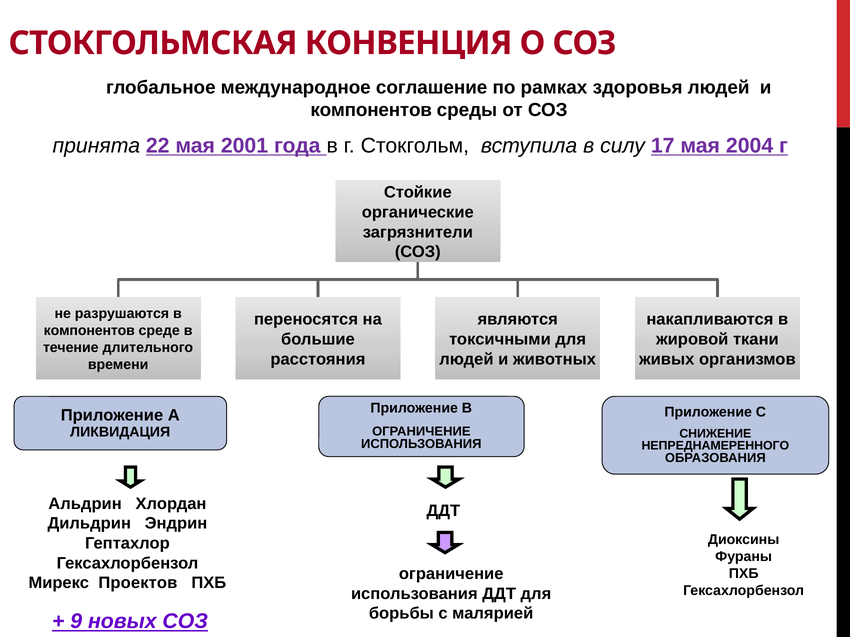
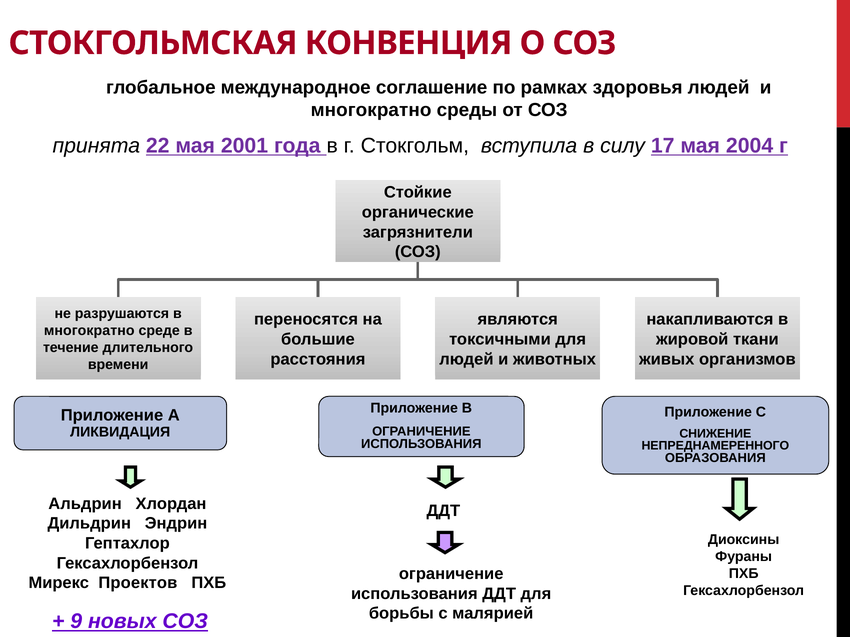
компонентов: компонентов -> многократно (371, 110)
компонентов: компонентов -> многократно (89, 331)
